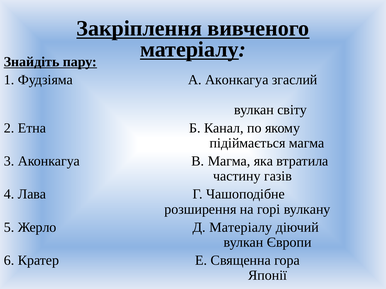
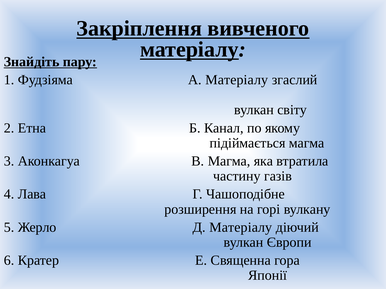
А Аконкагуа: Аконкагуа -> Матеріалу (237, 80)
